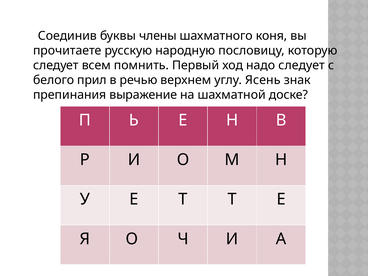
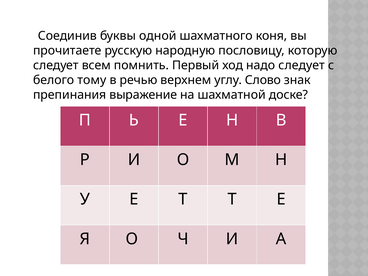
члены: члены -> одной (158, 36)
прил: прил -> тому (92, 80)
Ясень: Ясень -> Слово (263, 80)
